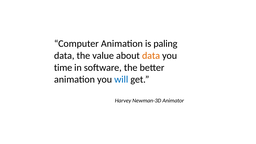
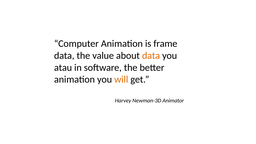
paling: paling -> frame (165, 44)
time: time -> atau (63, 68)
will colour: blue -> orange (121, 80)
